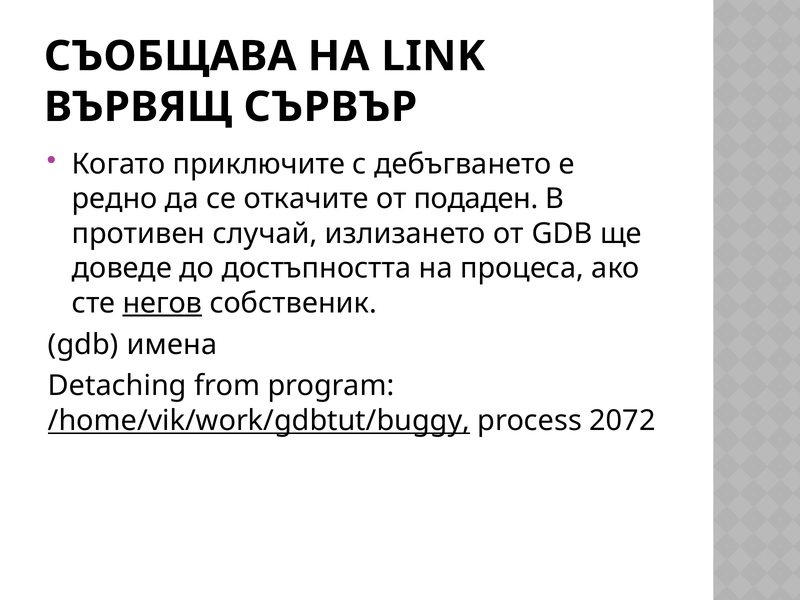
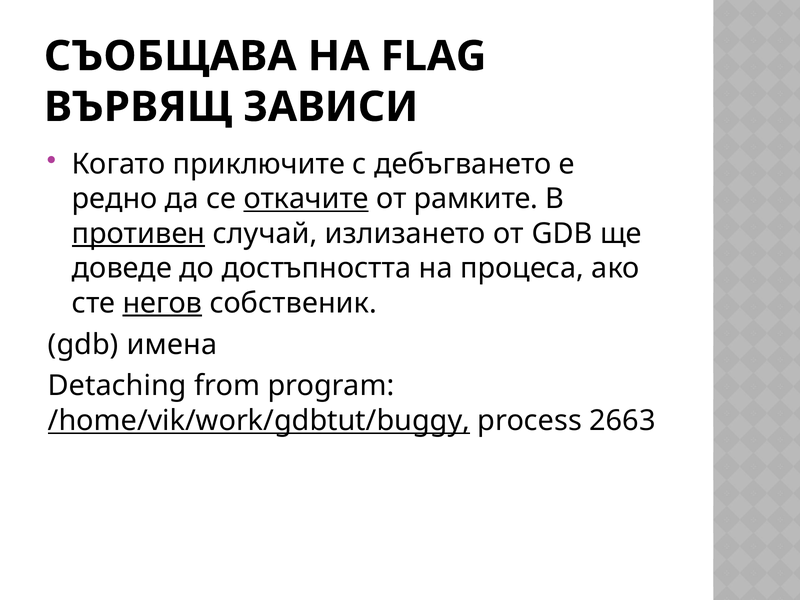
LINK: LINK -> FLAG (433, 56)
СЪРВЪР: СЪРВЪР -> ЗАВИСИ (331, 107)
откачите underline: none -> present (306, 199)
подаден: подаден -> рамките (476, 199)
противен underline: none -> present (139, 234)
2072: 2072 -> 2663 (622, 421)
